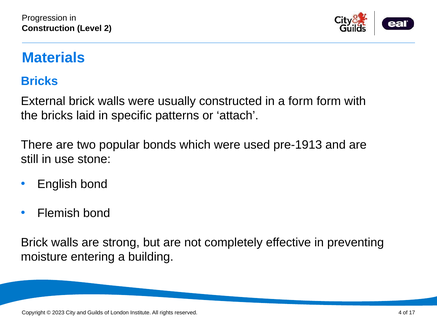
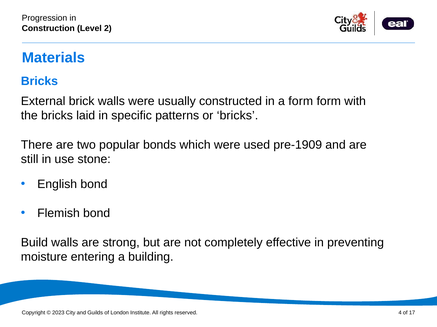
or attach: attach -> bricks (238, 116)
pre-1913: pre-1913 -> pre-1909 (298, 145)
Brick: Brick -> Build (34, 243)
